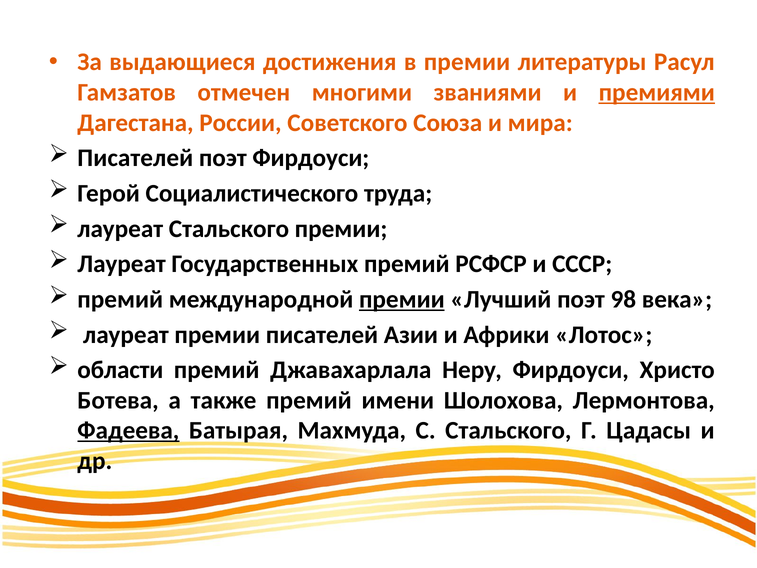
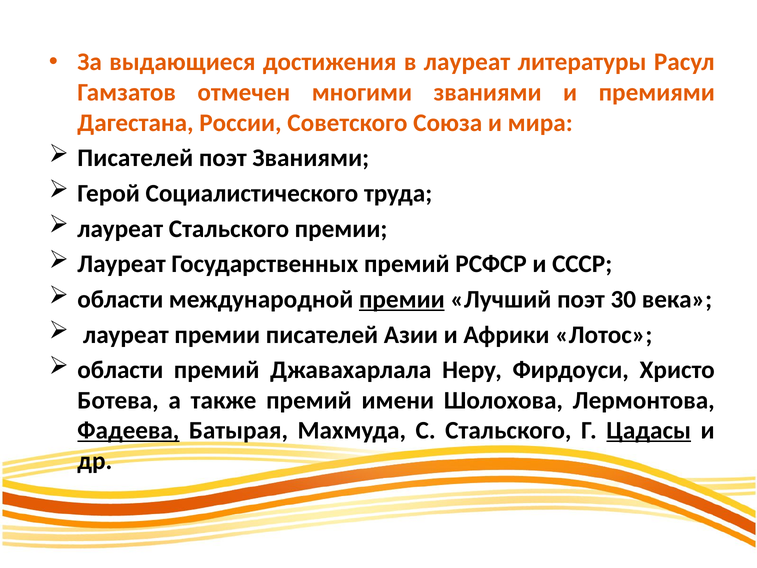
в премии: премии -> лауреат (467, 62)
премиями underline: present -> none (657, 92)
поэт Фирдоуси: Фирдоуси -> Званиями (311, 158)
премий: премий -> области (120, 299)
98: 98 -> 30 (623, 299)
Цадасы underline: none -> present (649, 430)
